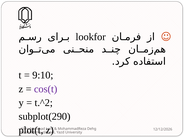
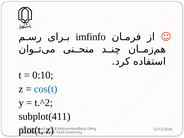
lookfor: lookfor -> imfinfo (91, 37)
9:10: 9:10 -> 0:10 (43, 75)
cos(t colour: purple -> blue (46, 89)
subplot(290: subplot(290 -> subplot(411 (45, 116)
